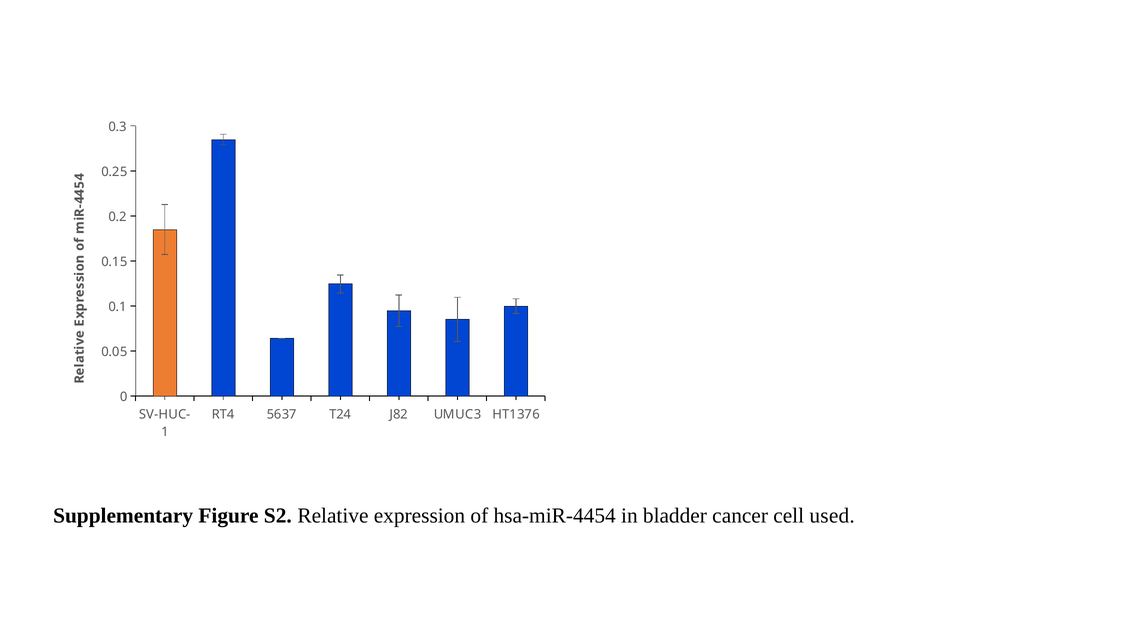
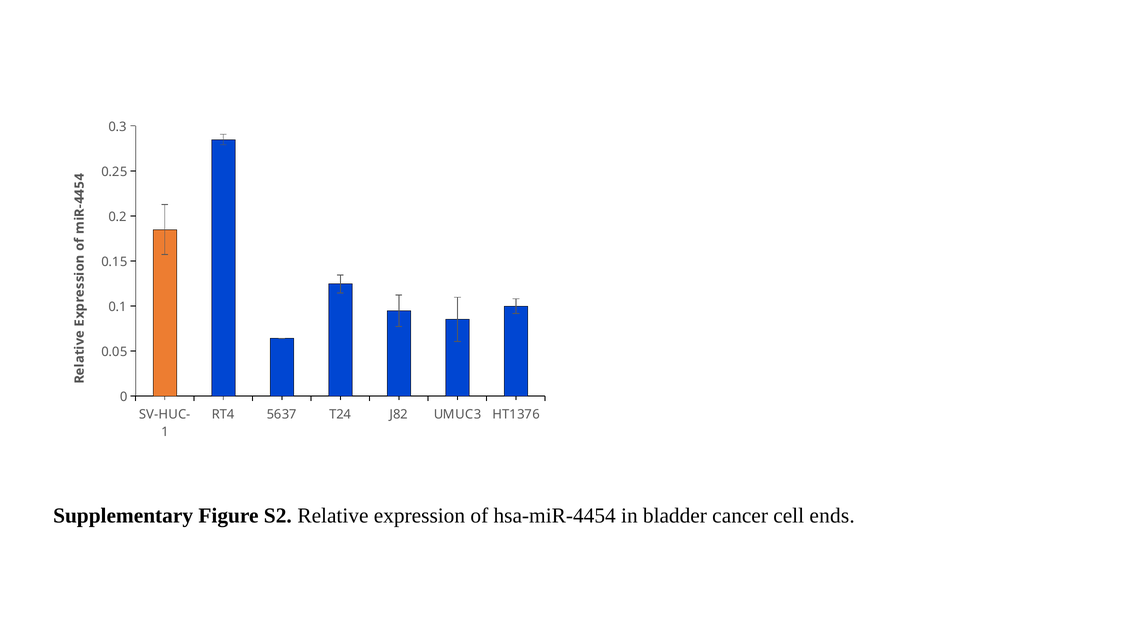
used: used -> ends (832, 516)
